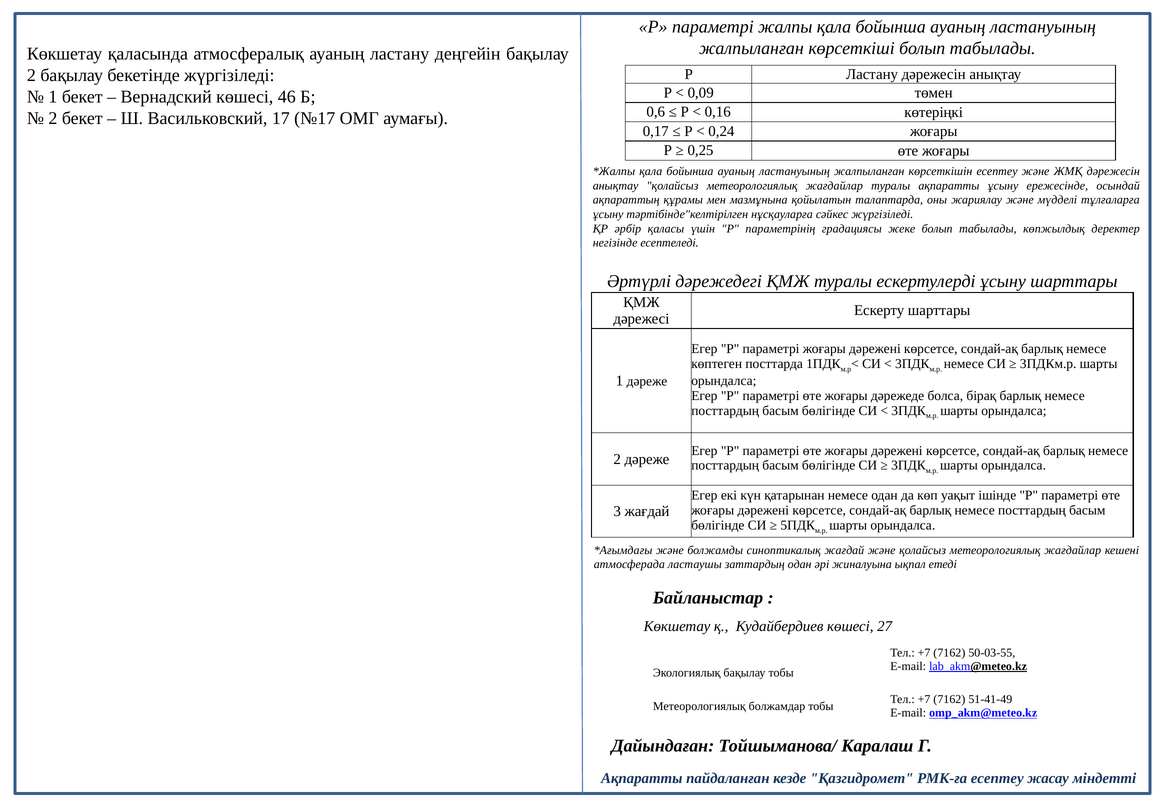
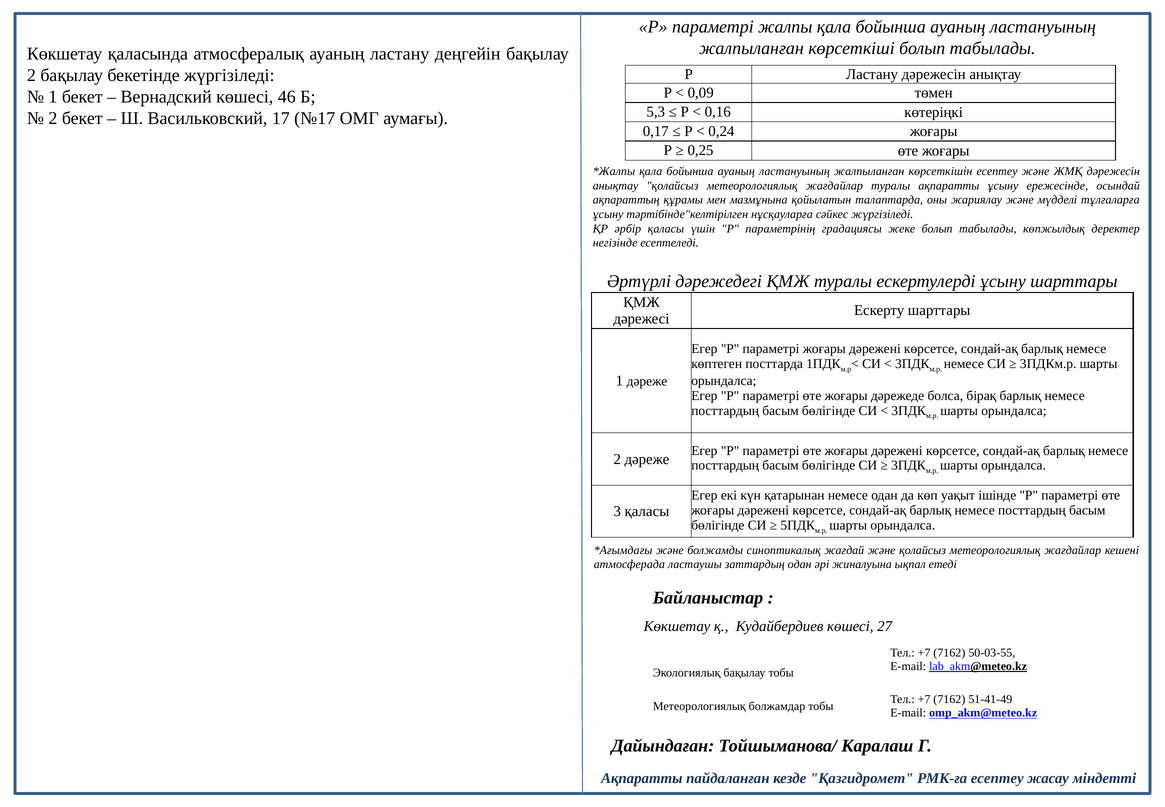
0,6: 0,6 -> 5,3 (656, 112)
3 жағдай: жағдай -> қаласы (647, 511)
